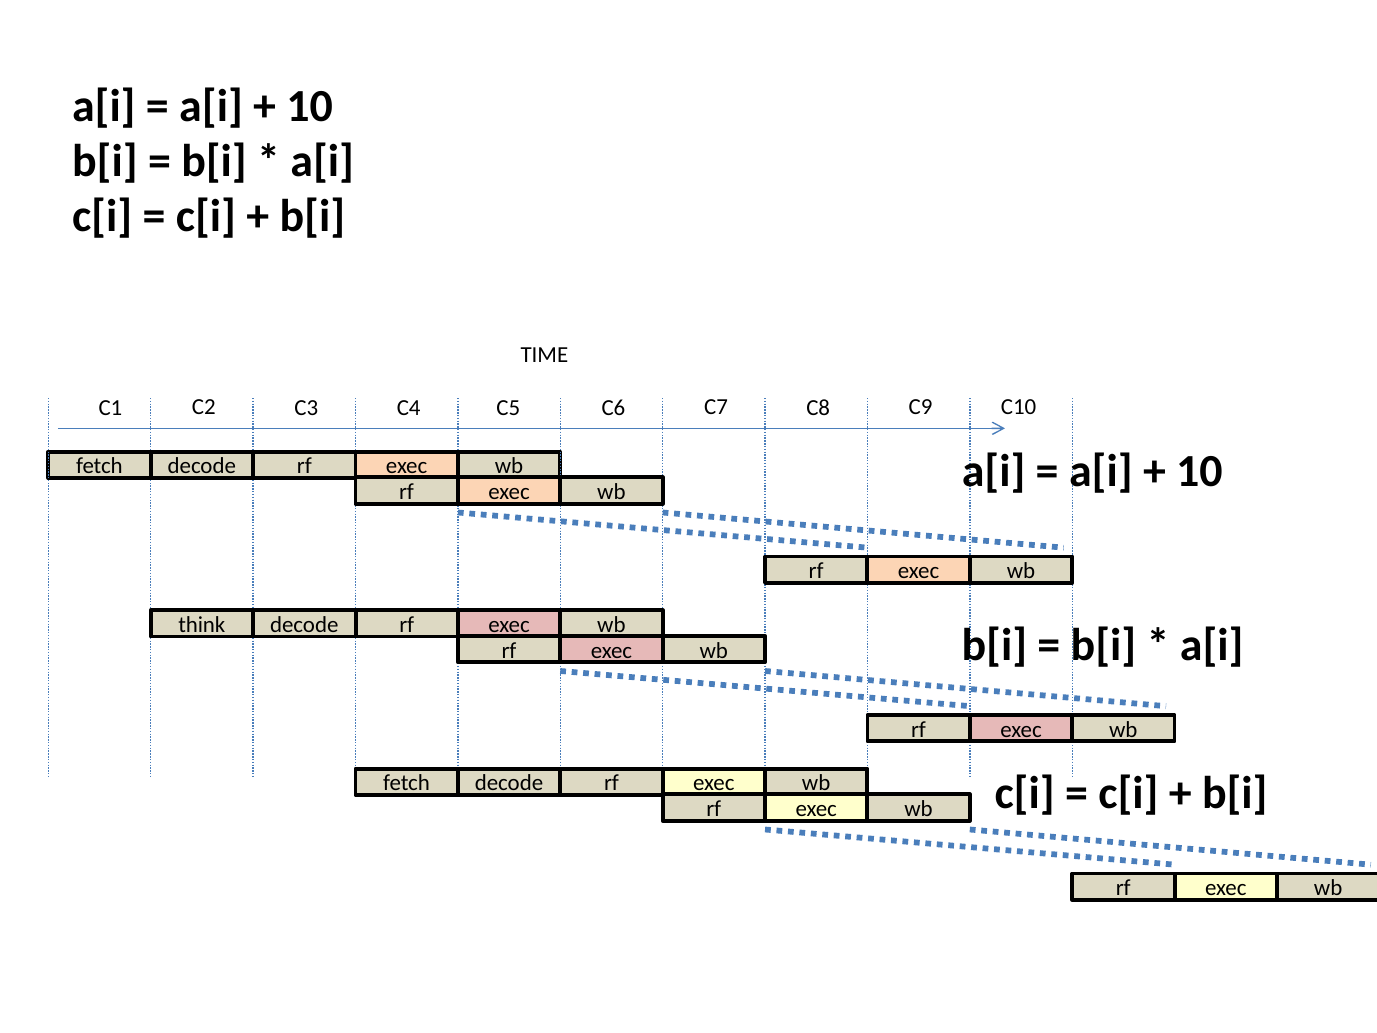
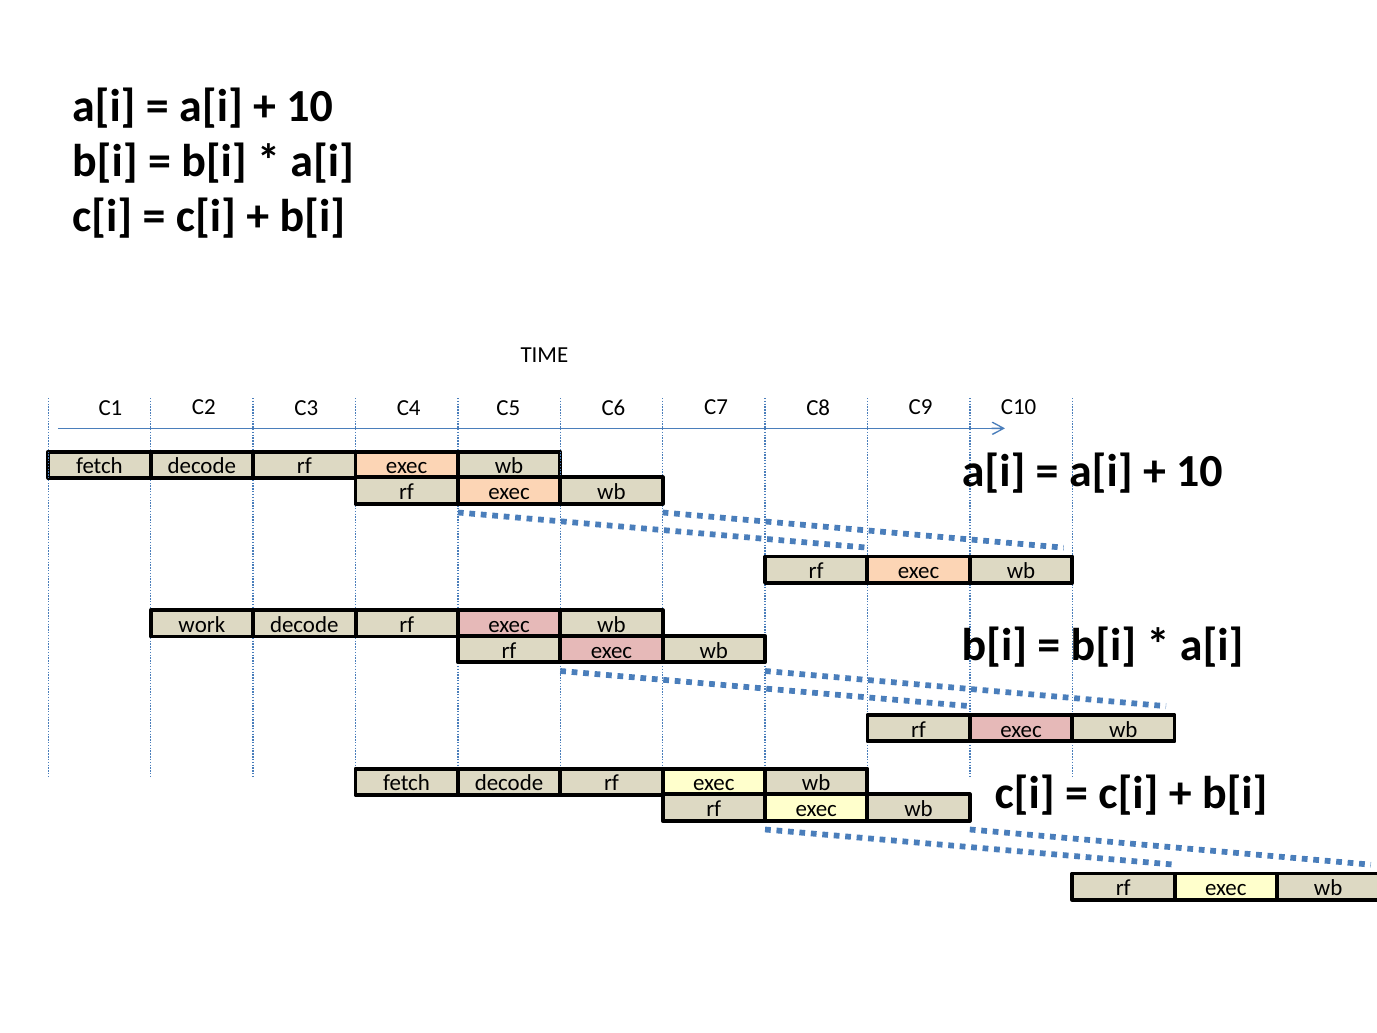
think: think -> work (202, 625)
